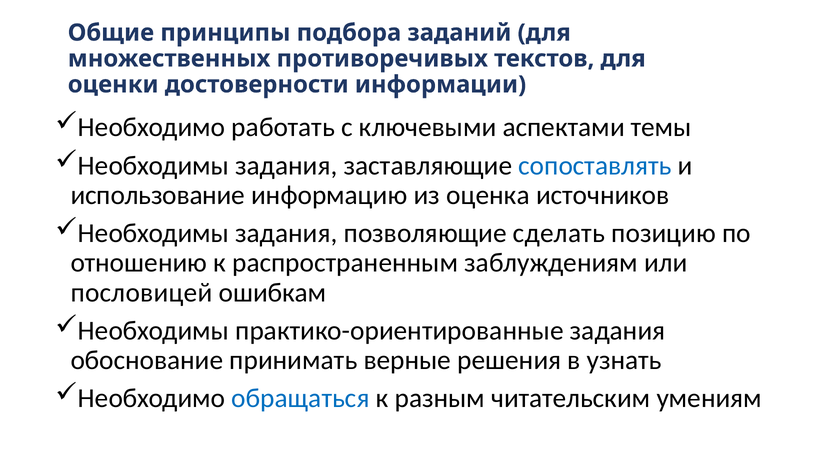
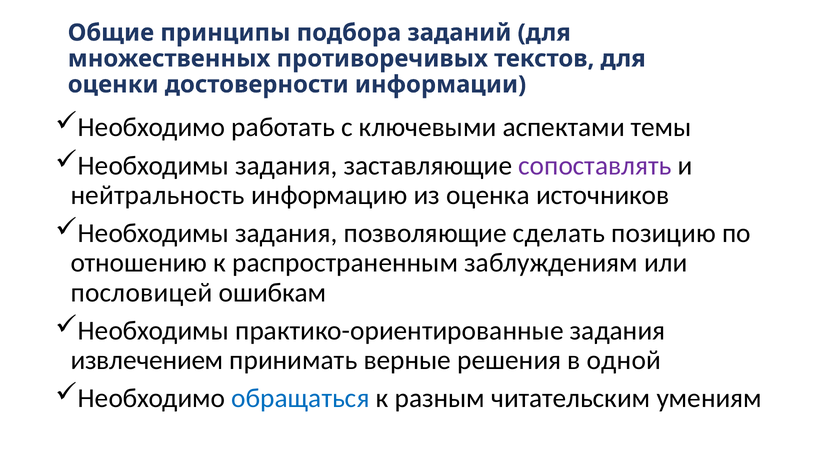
сопоставлять colour: blue -> purple (595, 166)
использование: использование -> нейтральность (158, 195)
обоснование: обоснование -> извлечением (147, 360)
узнать: узнать -> одной (624, 360)
